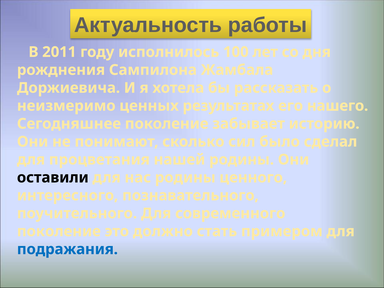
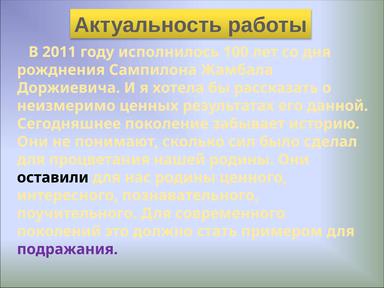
нашего: нашего -> данной (338, 106)
поколение: поколение -> поколений (59, 231)
подражания colour: blue -> purple (67, 249)
